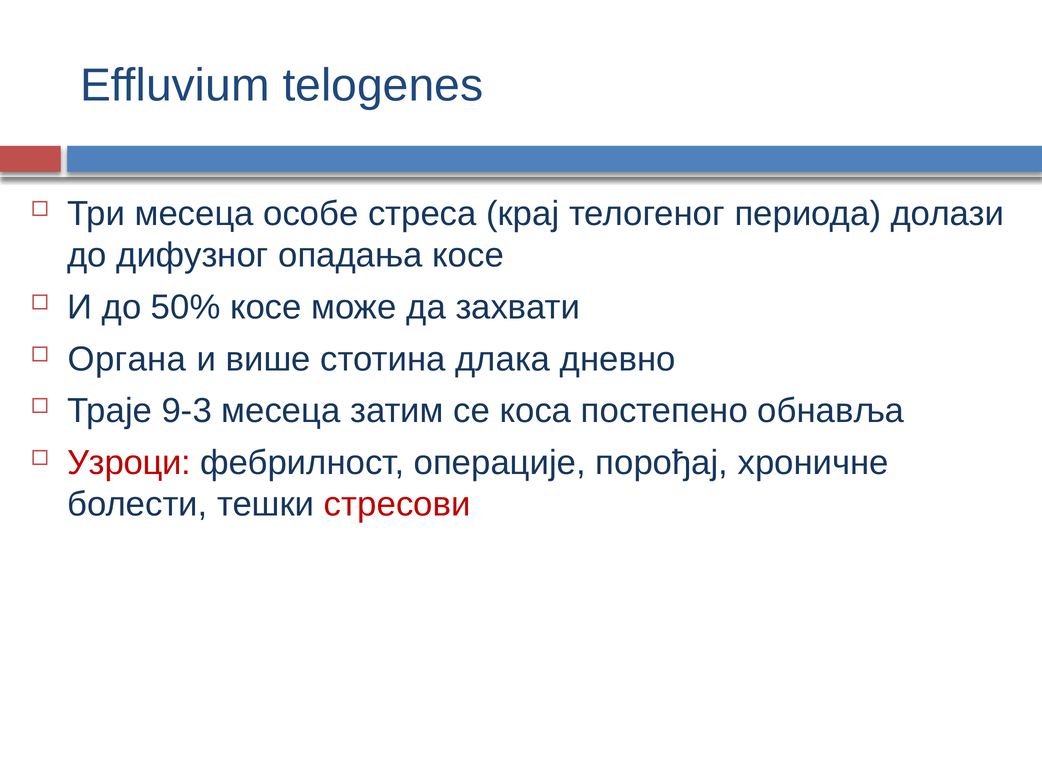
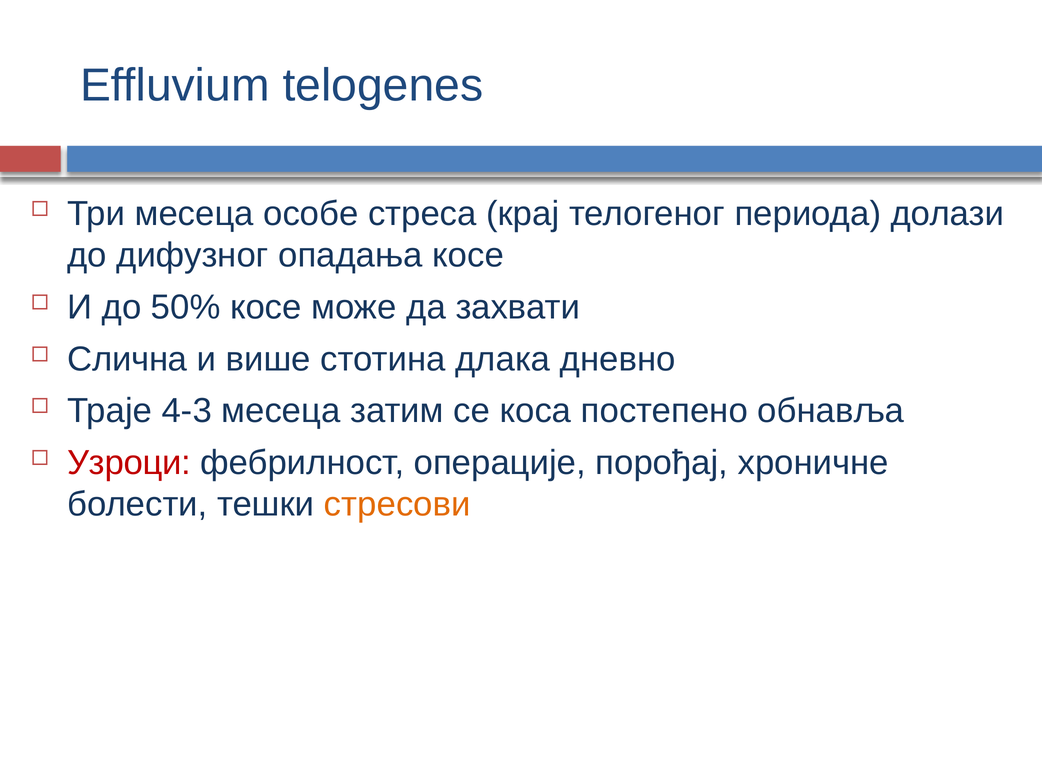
Органа: Органа -> Слична (127, 359)
9-3: 9-3 -> 4-3 (187, 411)
стресови colour: red -> orange (397, 505)
